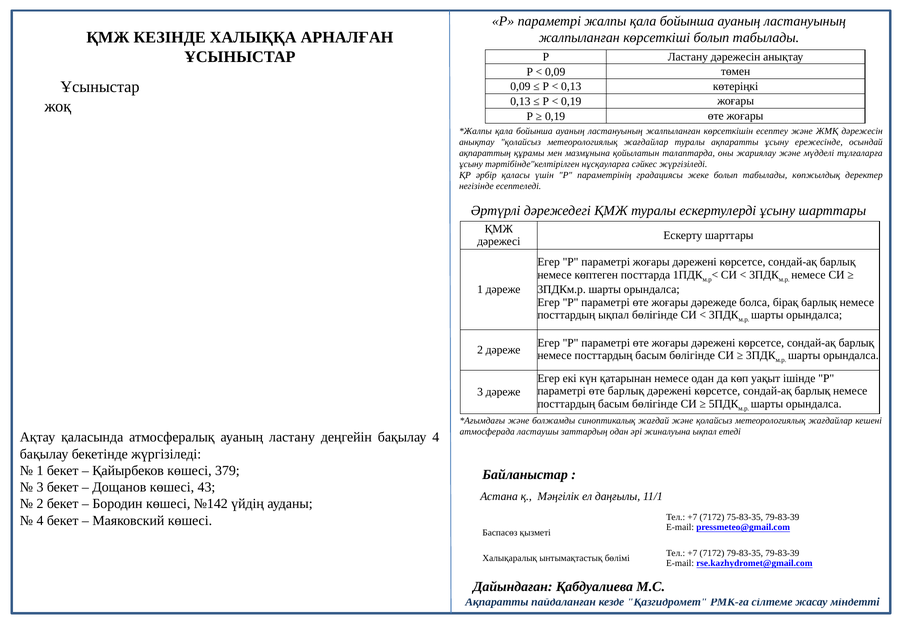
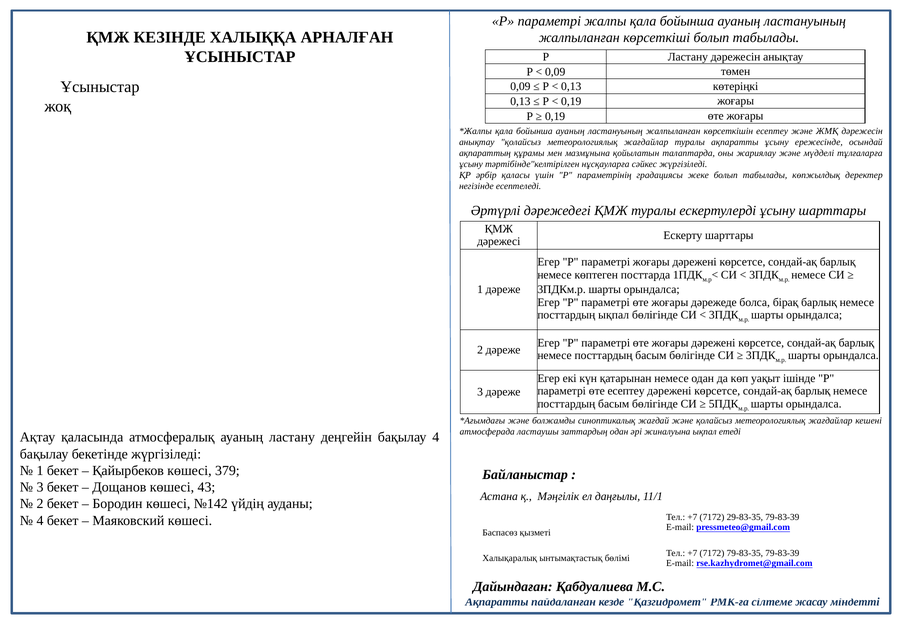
өте барлық: барлық -> есептеу (626, 391)
75-83-35: 75-83-35 -> 29-83-35 (745, 518)
